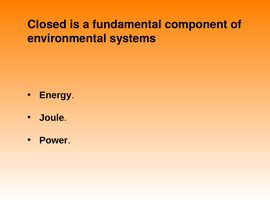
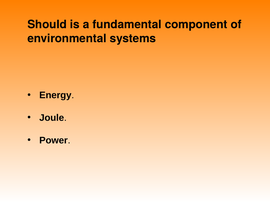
Closed: Closed -> Should (47, 24)
